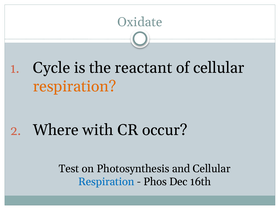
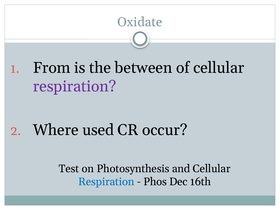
Cycle: Cycle -> From (52, 68)
reactant: reactant -> between (144, 68)
respiration colour: orange -> purple (75, 86)
with: with -> used (98, 130)
